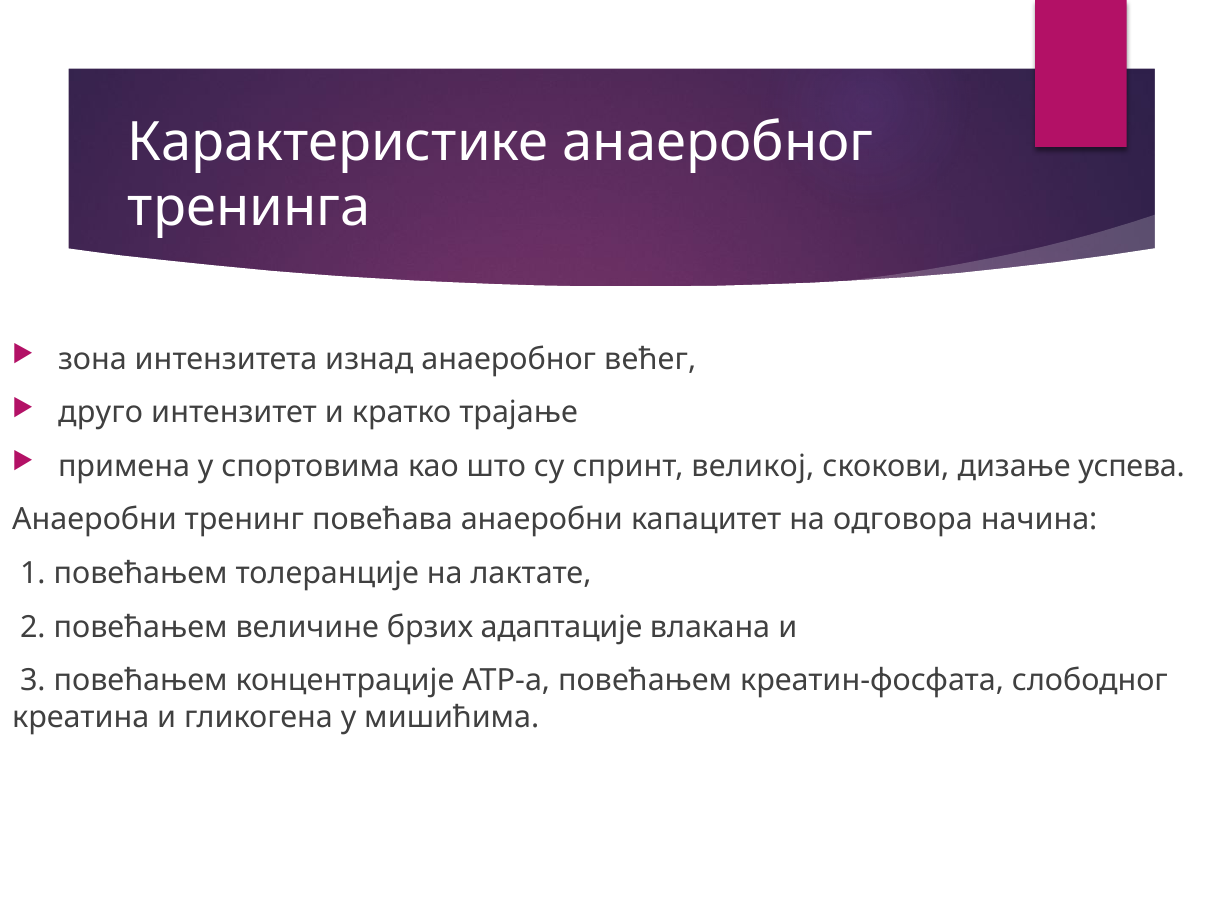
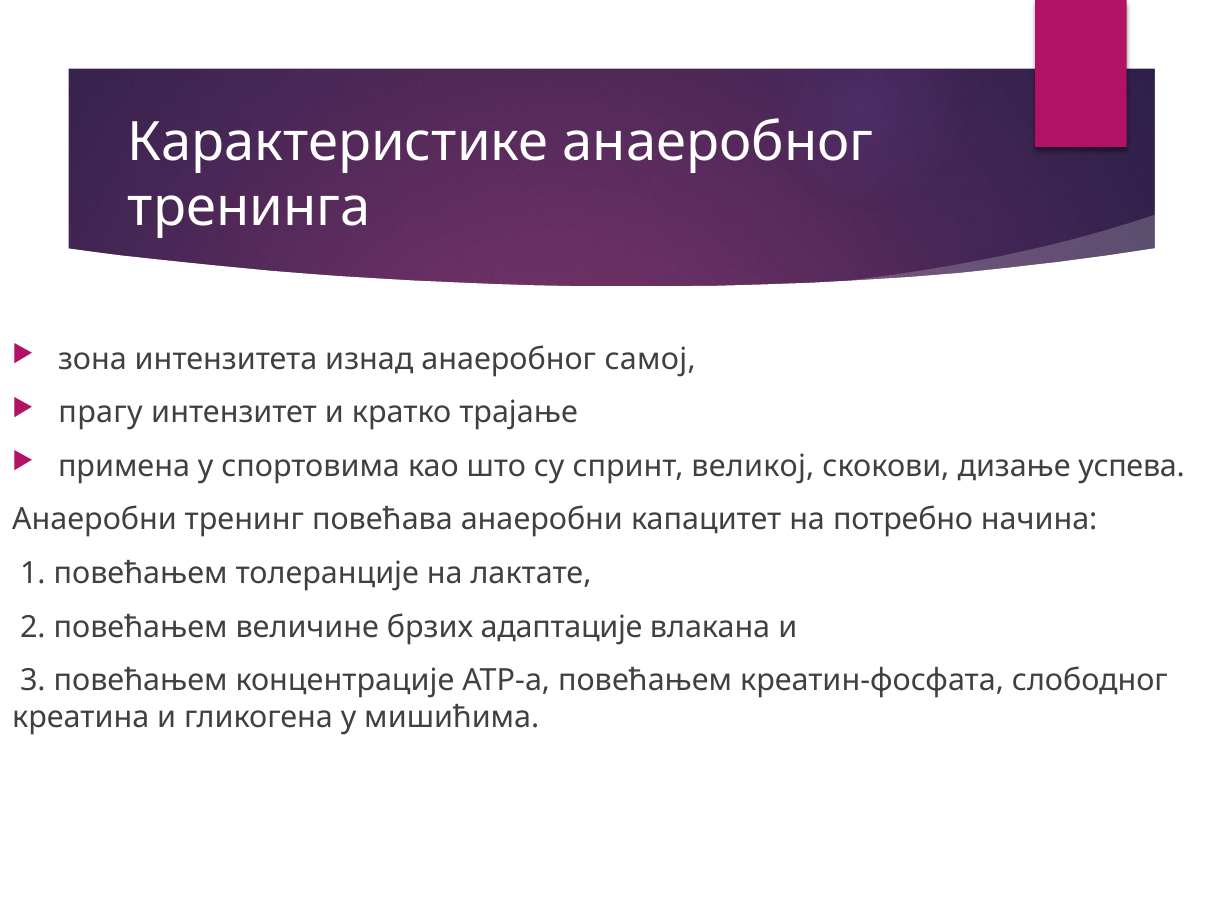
већег: већег -> самој (650, 359)
друго: друго -> прагу (101, 413)
одговора: одговора -> потребно (903, 520)
